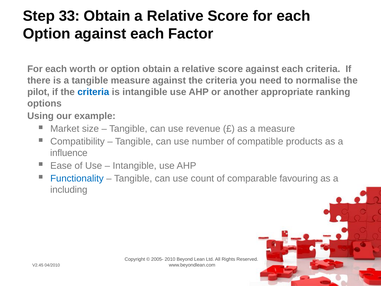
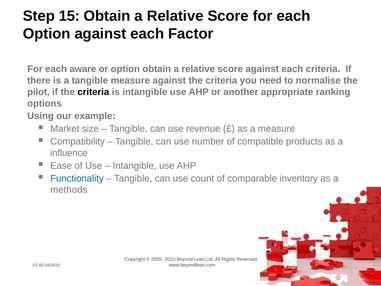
33: 33 -> 15 (69, 16)
worth: worth -> aware (83, 69)
criteria colour: blue -> black (93, 92)
favouring: favouring -> inventory (299, 178)
including: including -> methods (69, 190)
